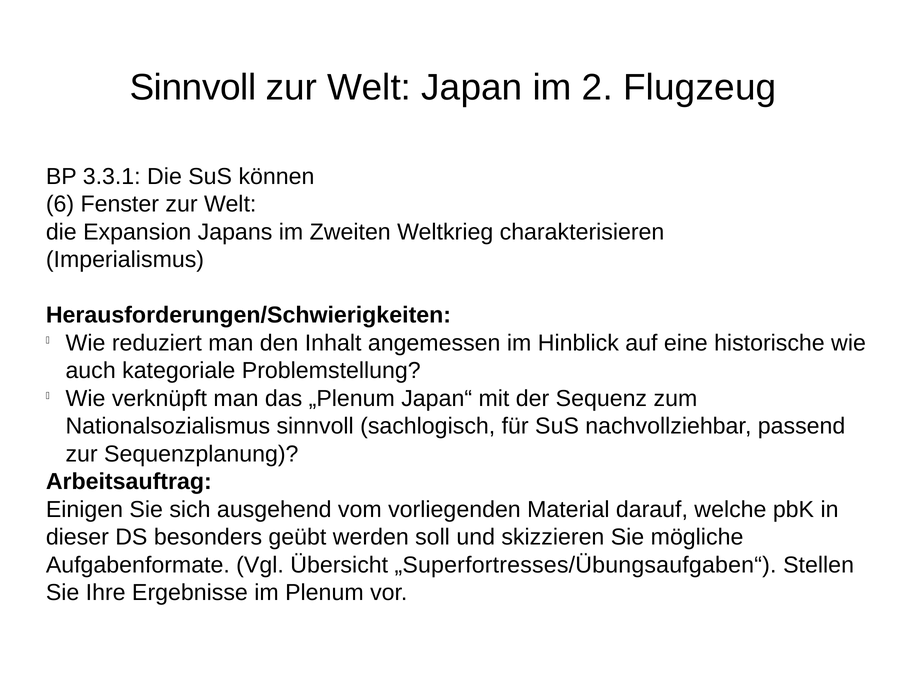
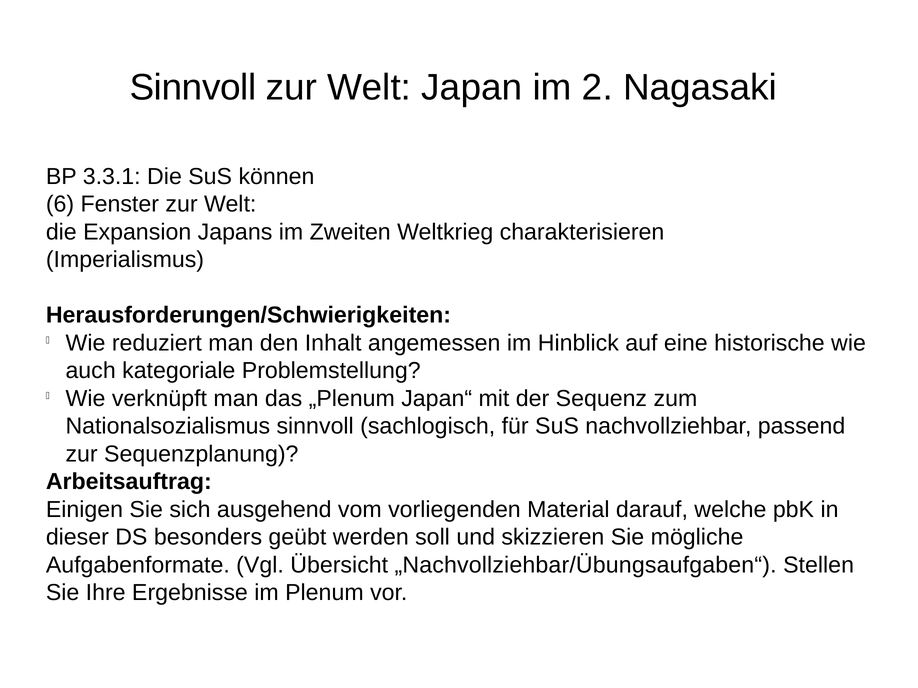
Flugzeug: Flugzeug -> Nagasaki (700, 87)
„Superfortresses/Übungsaufgaben“: „Superfortresses/Übungsaufgaben“ -> „Nachvollziehbar/Übungsaufgaben“ (586, 565)
